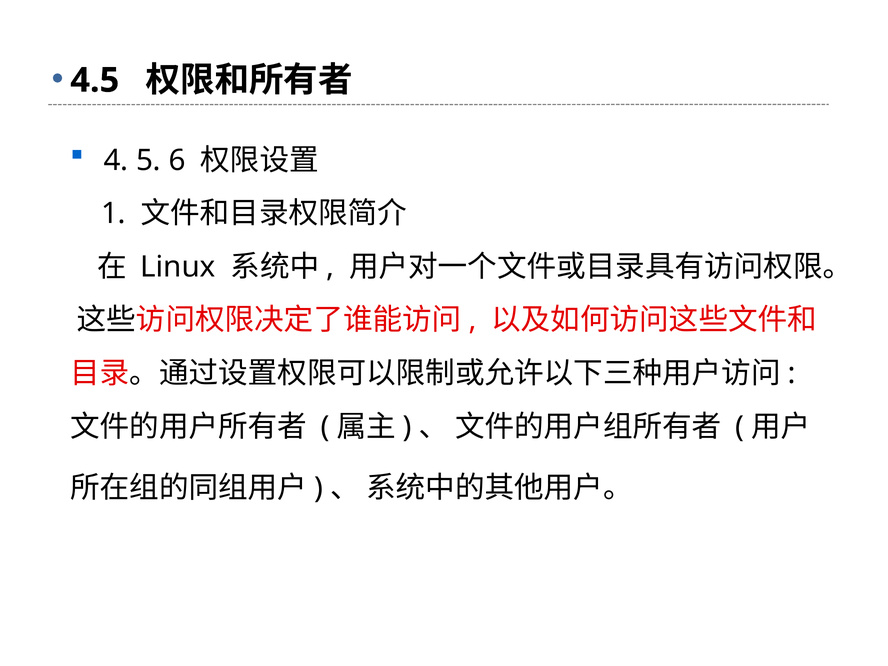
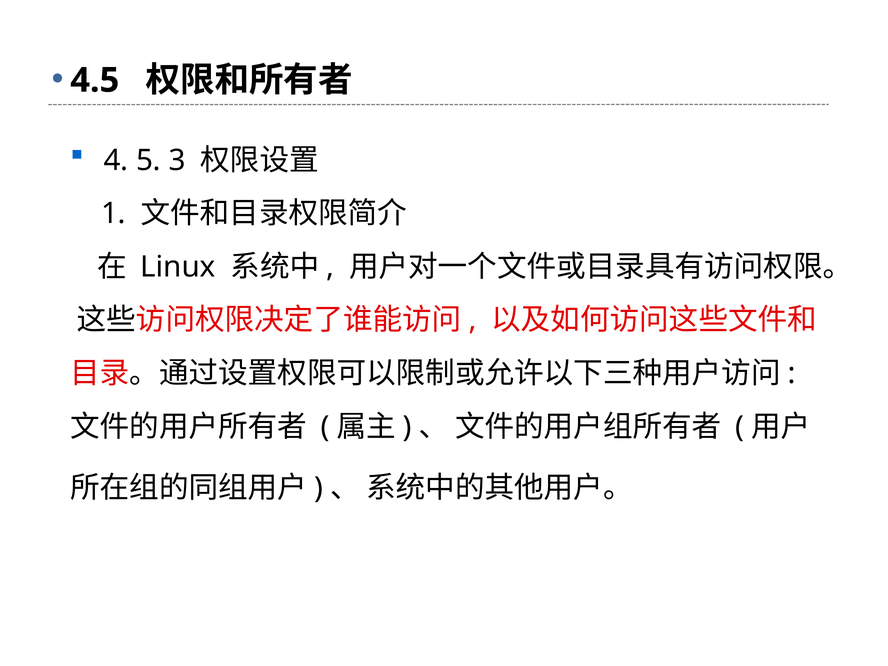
6: 6 -> 3 (177, 160)
